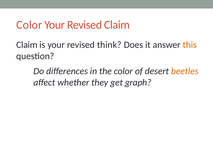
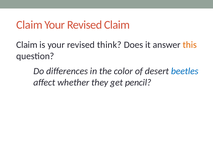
Color: Color -> Claim (29, 25)
beetles colour: orange -> blue (185, 71)
graph: graph -> pencil (138, 82)
